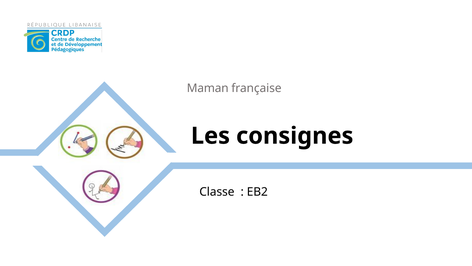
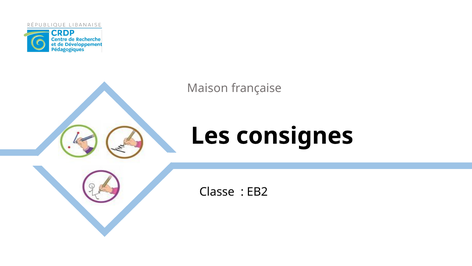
Maman: Maman -> Maison (208, 88)
